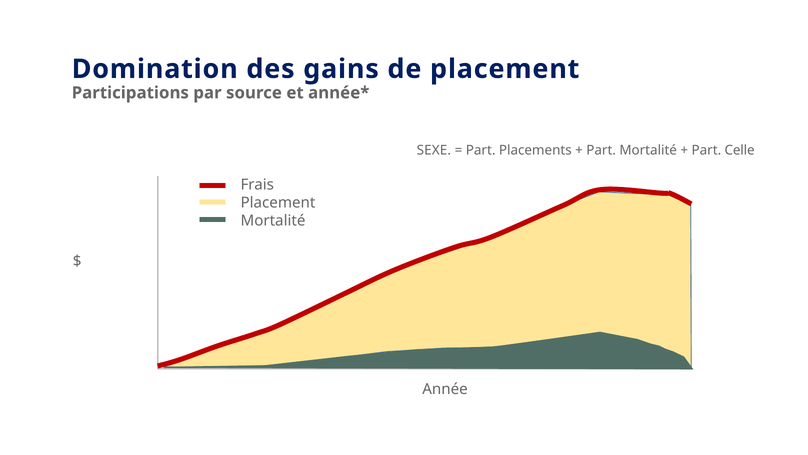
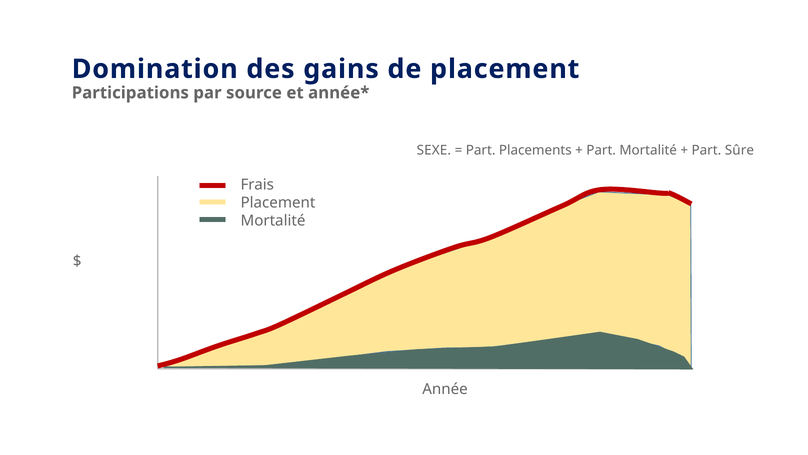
Celle: Celle -> Sûre (739, 150)
